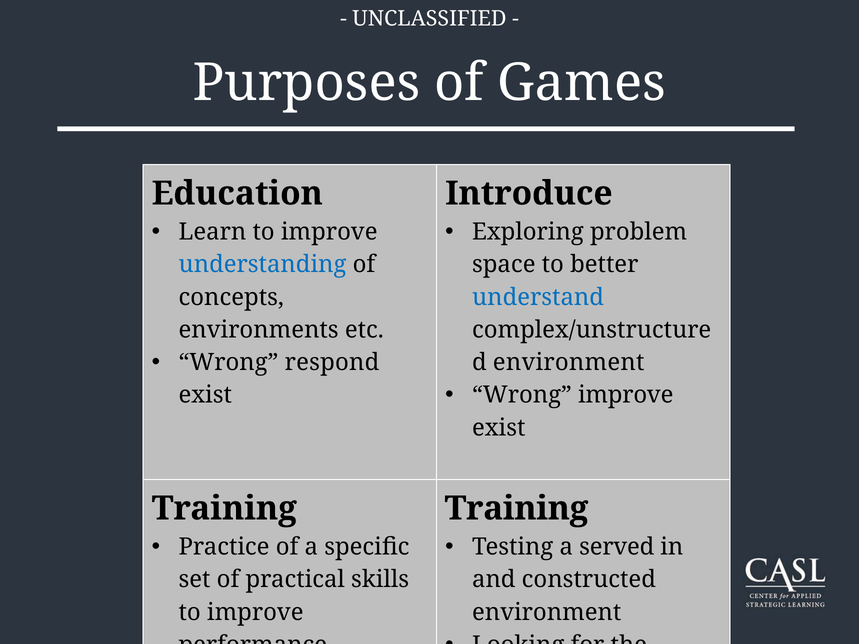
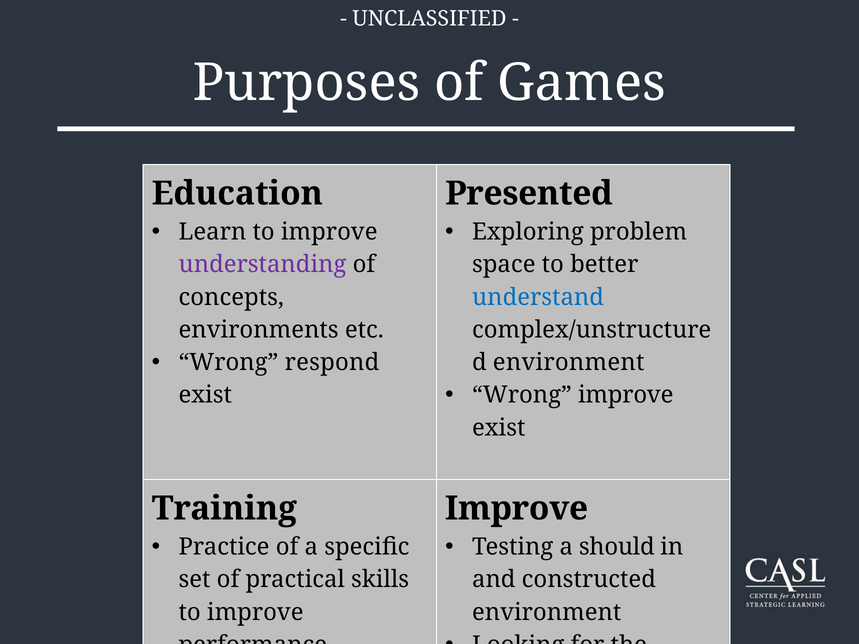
Introduce: Introduce -> Presented (529, 194)
understanding colour: blue -> purple (263, 265)
Training: Training -> Improve (516, 509)
served: served -> should (617, 547)
